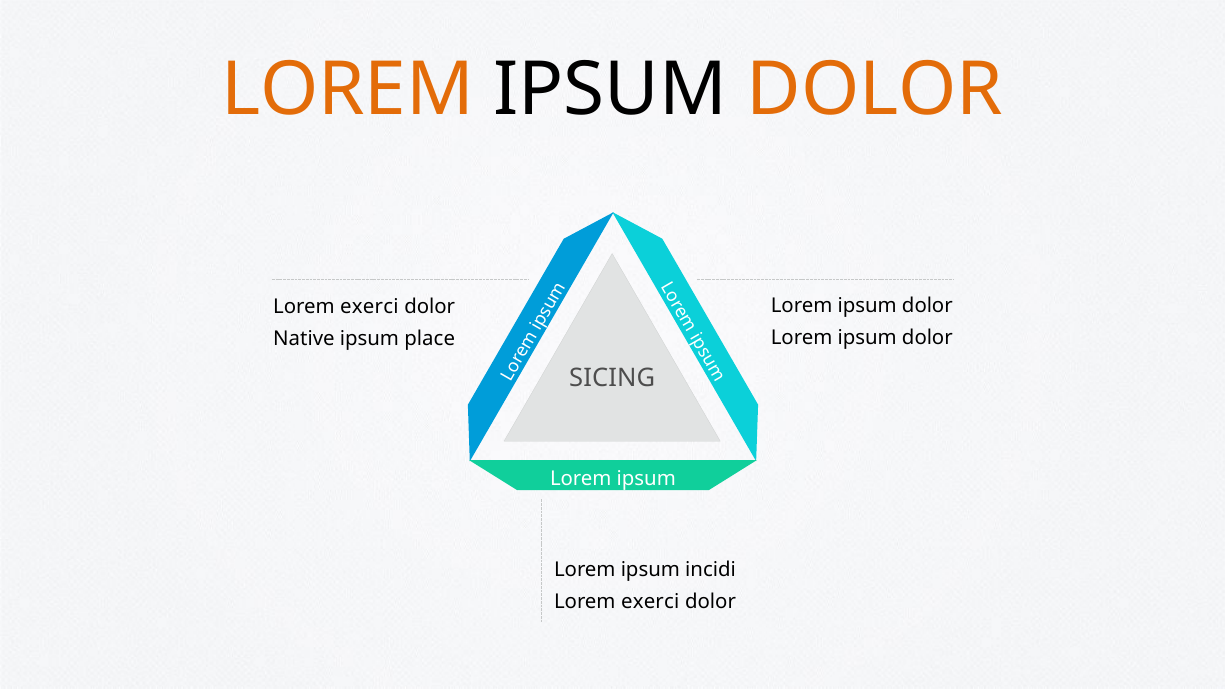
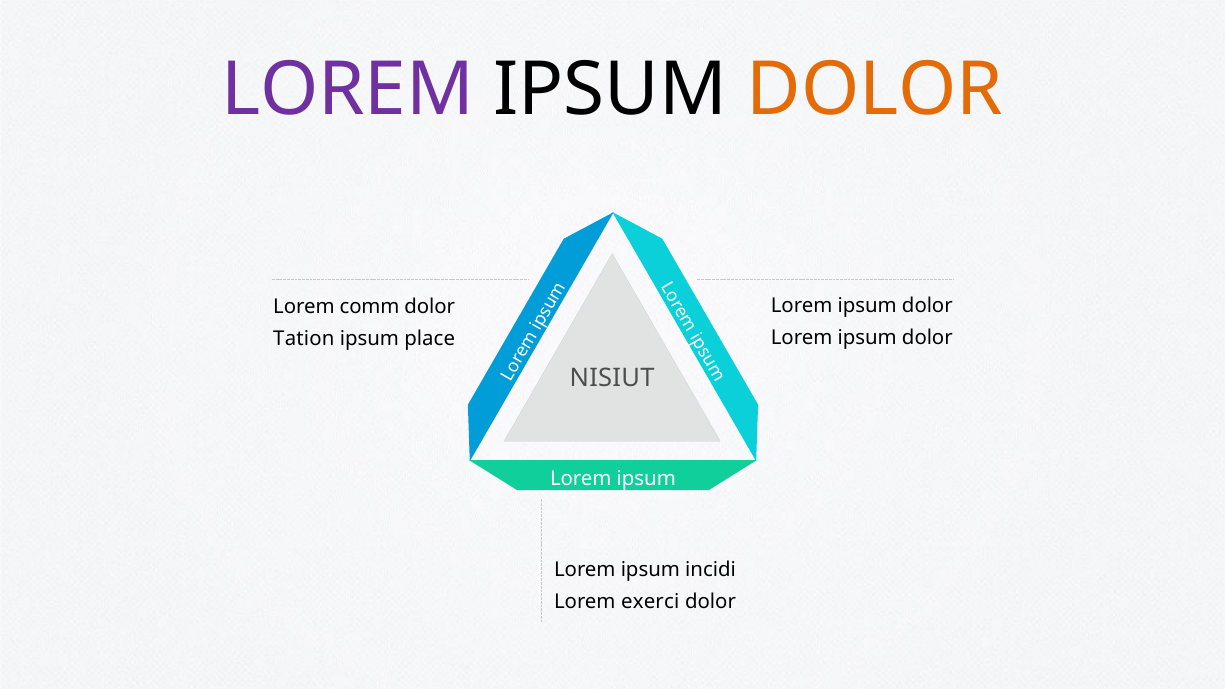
LOREM colour: orange -> purple (348, 90)
exerci: exerci -> comm (370, 307)
Native: Native -> Tation (304, 339)
SICING: SICING -> NISIUT (612, 378)
